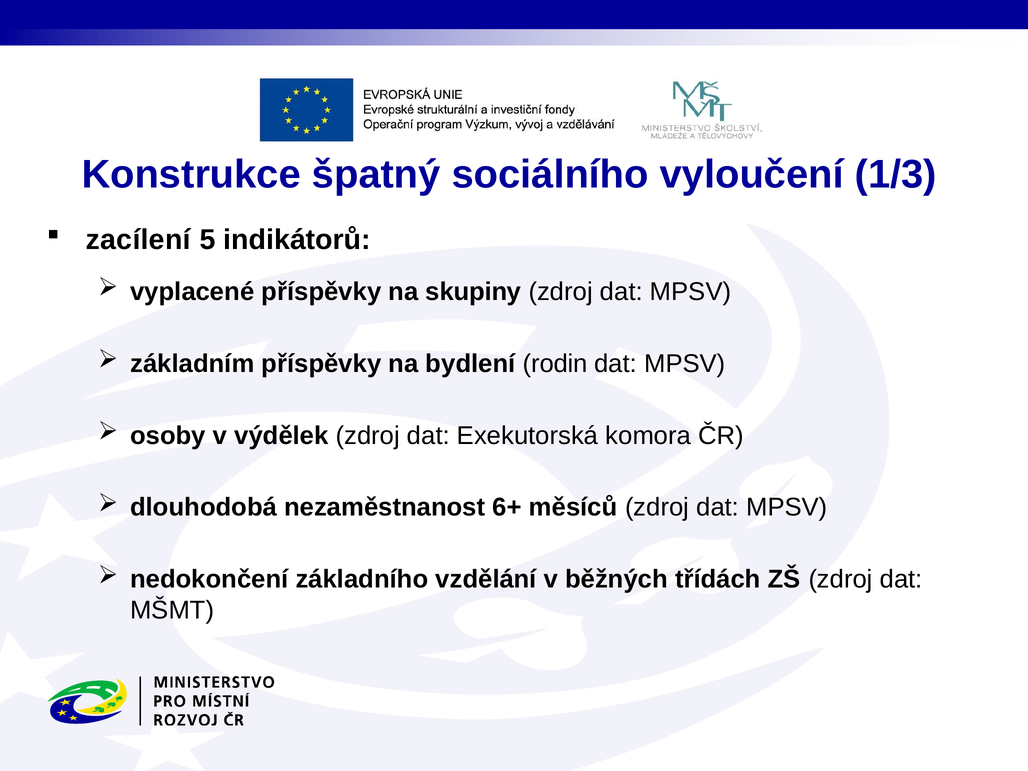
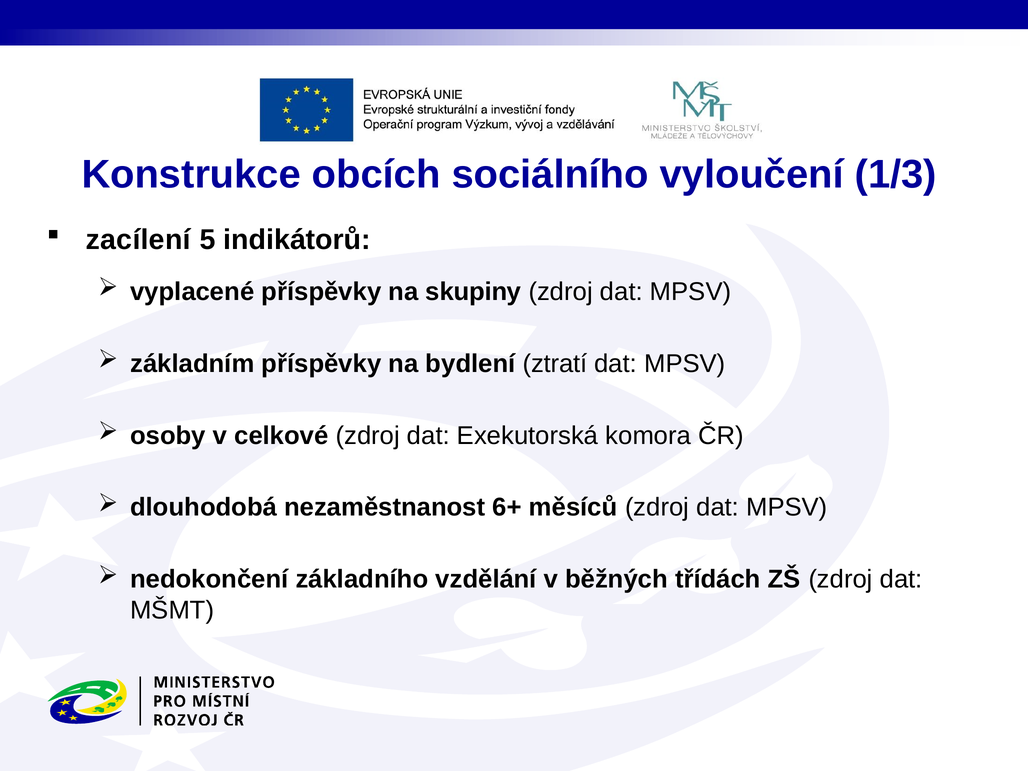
špatný: špatný -> obcích (376, 175)
rodin: rodin -> ztratí (555, 364)
výdělek: výdělek -> celkové (281, 436)
